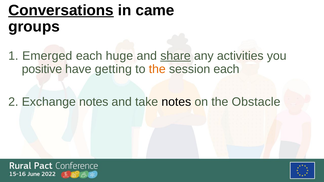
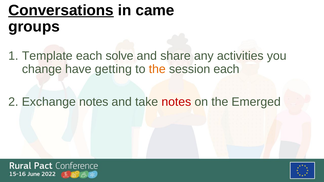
Emerged: Emerged -> Template (47, 56)
huge: huge -> solve (120, 56)
share underline: present -> none (175, 56)
positive: positive -> change (42, 69)
notes colour: black -> red (176, 102)
Obstacle: Obstacle -> Emerged (256, 102)
